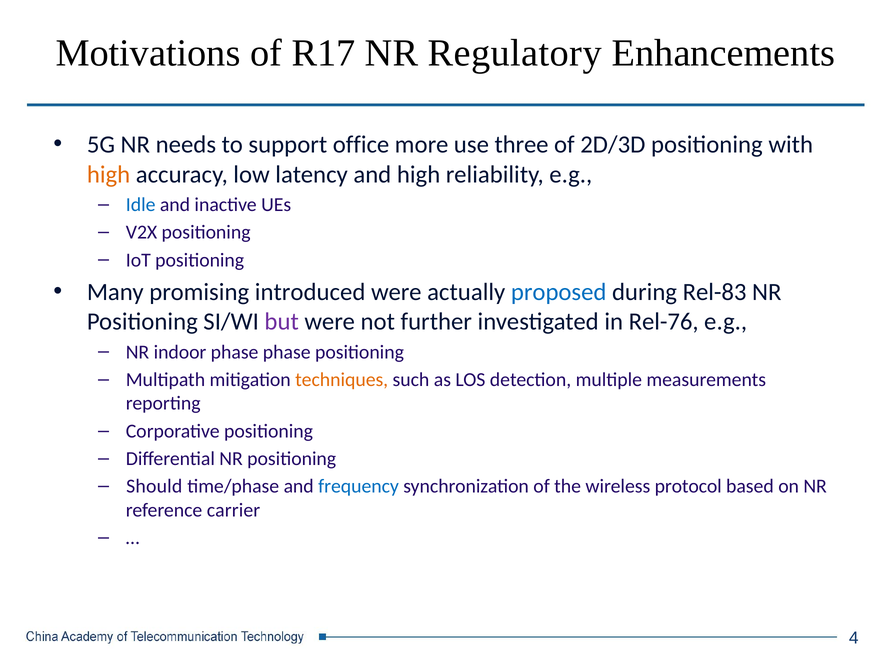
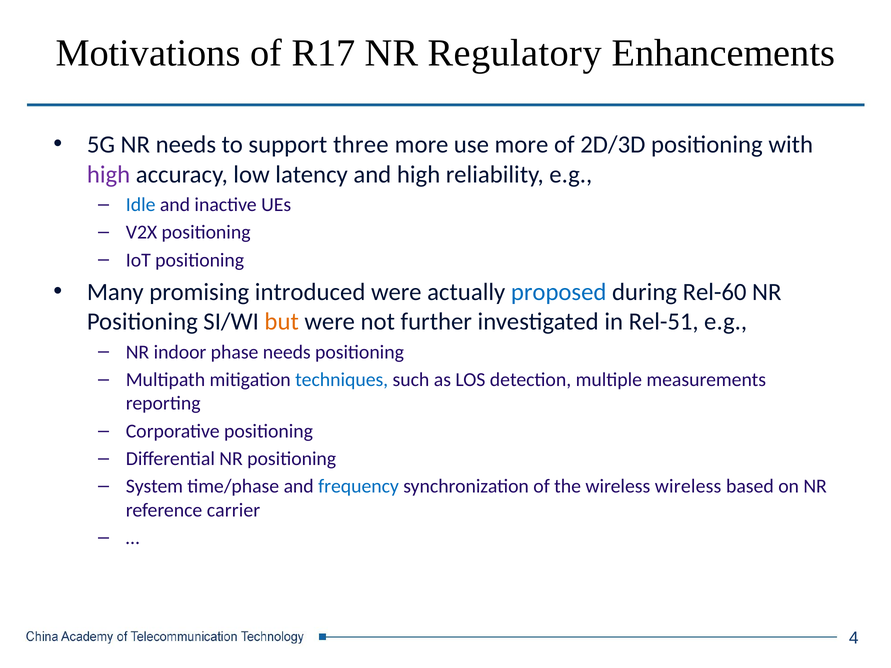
office: office -> three (361, 145)
use three: three -> more (521, 145)
high colour: orange -> purple (109, 174)
Rel-83: Rel-83 -> Rel-60 (715, 292)
but colour: purple -> orange (282, 322)
Rel-76: Rel-76 -> Rel-51 (664, 322)
phase phase: phase -> needs (287, 352)
techniques colour: orange -> blue (342, 380)
Should: Should -> System (154, 487)
wireless protocol: protocol -> wireless (688, 487)
